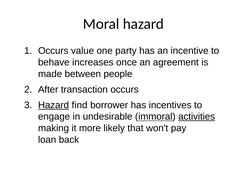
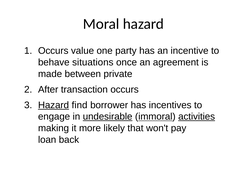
increases: increases -> situations (93, 62)
people: people -> private (118, 74)
undesirable underline: none -> present (108, 117)
